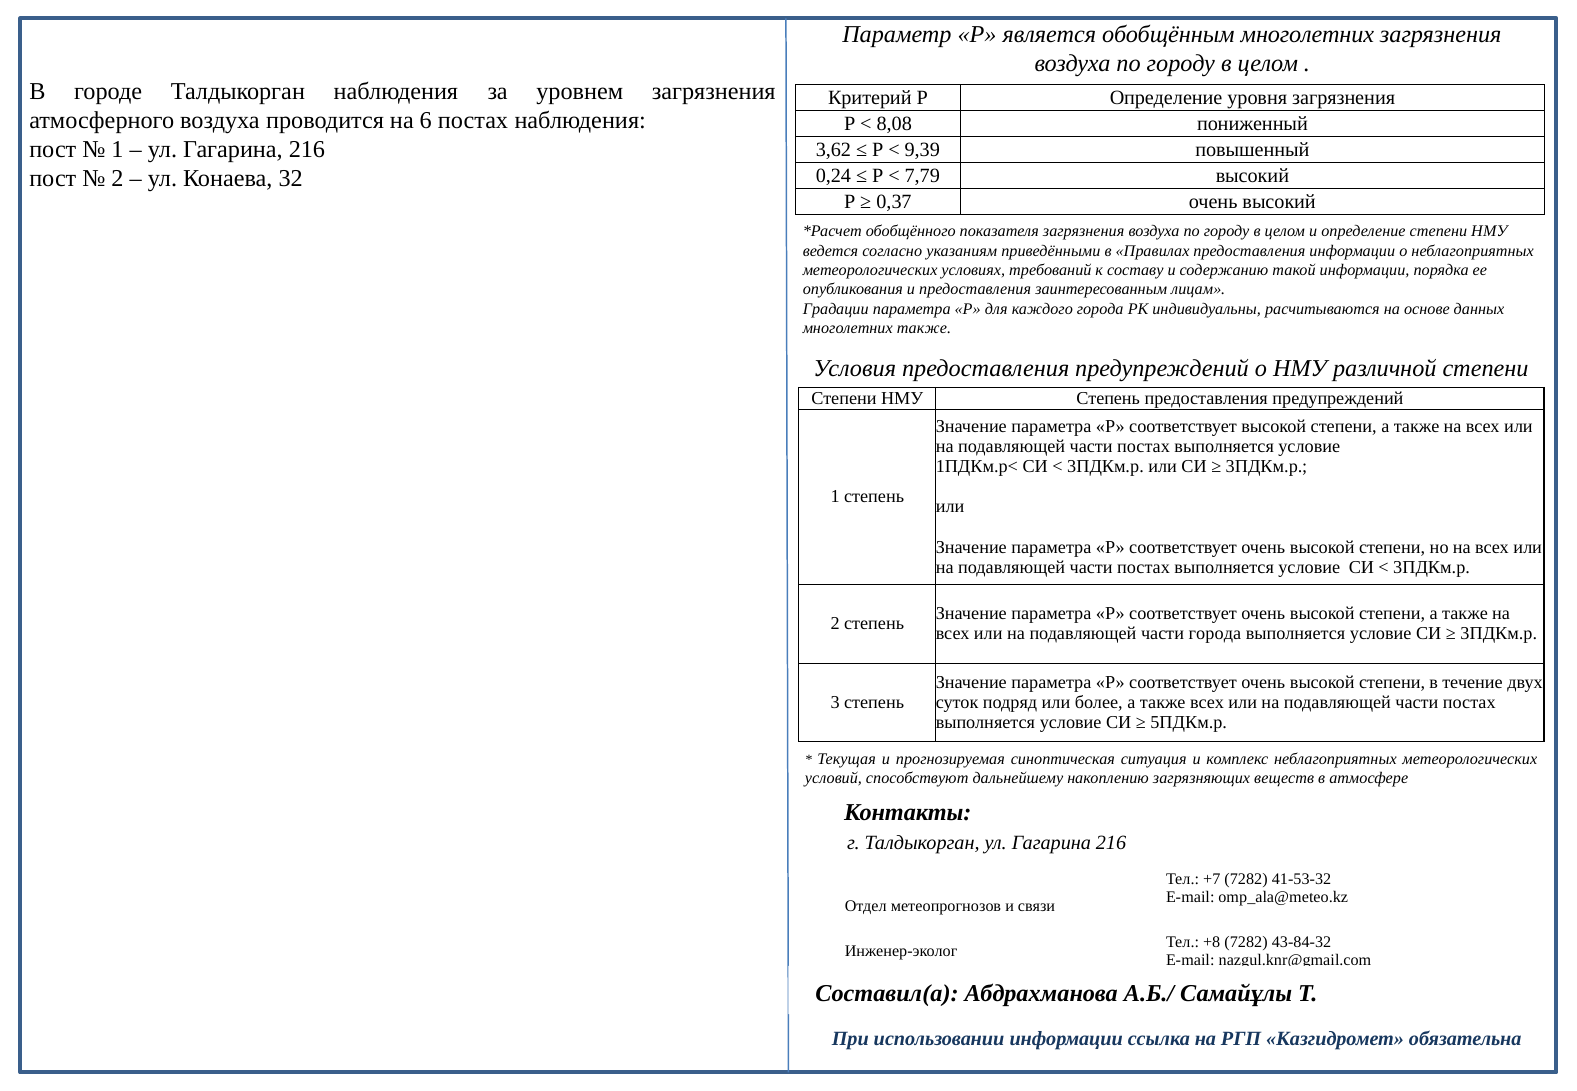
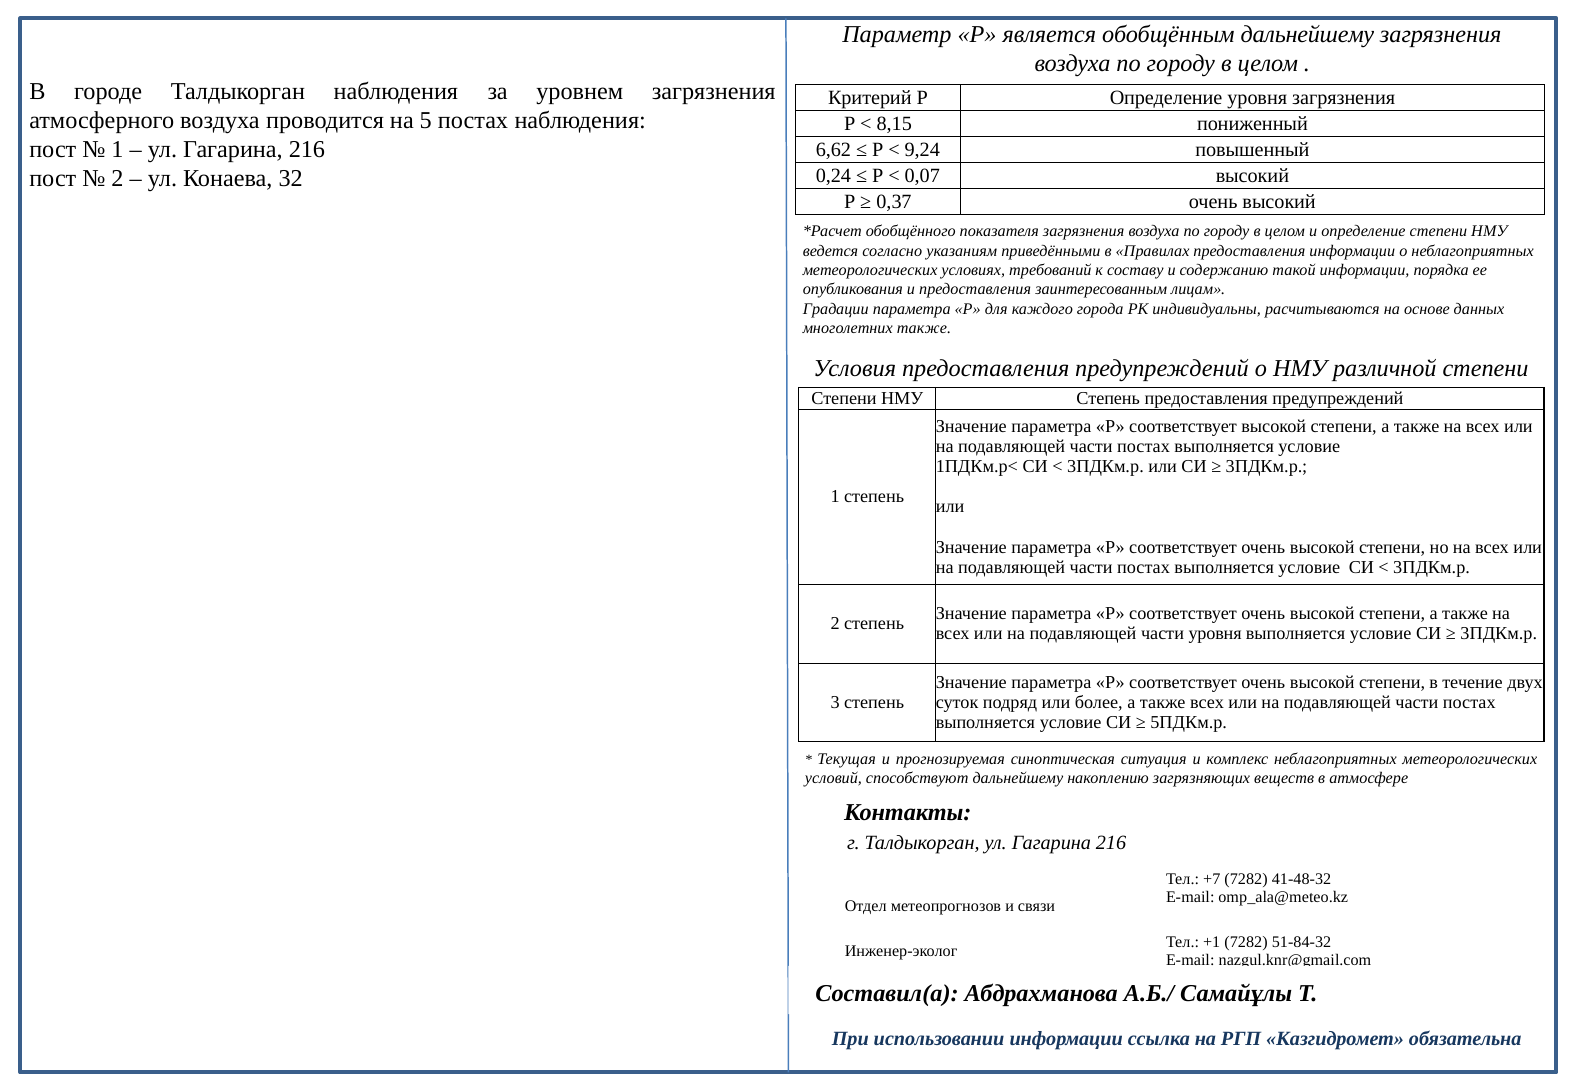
обобщённым многолетних: многолетних -> дальнейшему (1307, 35)
6: 6 -> 5 (426, 121)
8,08: 8,08 -> 8,15 (894, 124)
3,62: 3,62 -> 6,62 (833, 150)
9,39: 9,39 -> 9,24 (922, 150)
7,79: 7,79 -> 0,07 (922, 176)
части города: города -> уровня (1215, 634)
41-53-32: 41-53-32 -> 41-48-32 (1302, 880)
+8: +8 -> +1 (1212, 943)
43-84-32: 43-84-32 -> 51-84-32 (1302, 943)
